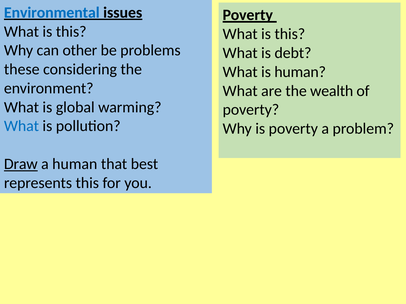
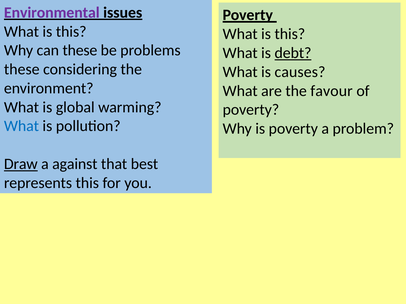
Environmental colour: blue -> purple (52, 13)
can other: other -> these (80, 50)
debt underline: none -> present (293, 53)
is human: human -> causes (300, 72)
wealth: wealth -> favour (332, 91)
a human: human -> against (75, 164)
